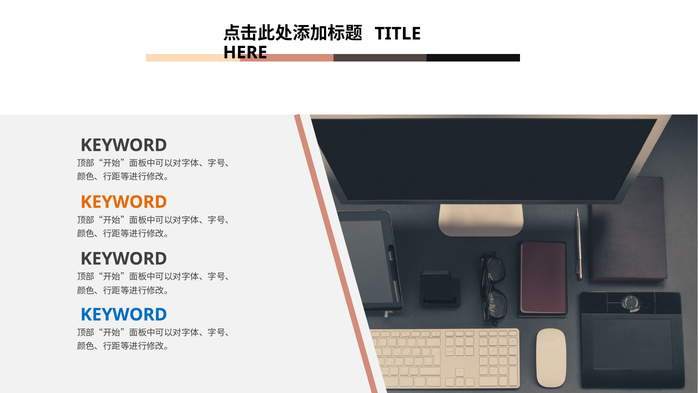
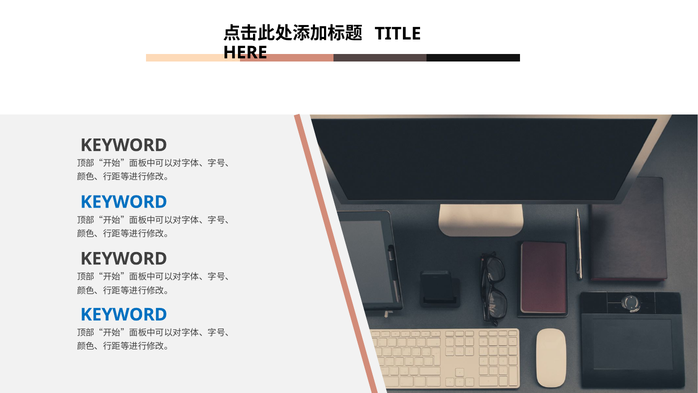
KEYWORD colour: orange -> blue (124, 202)
